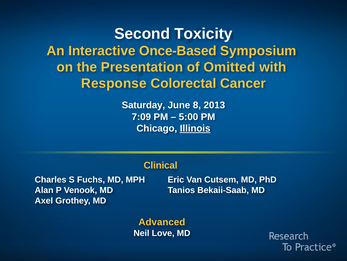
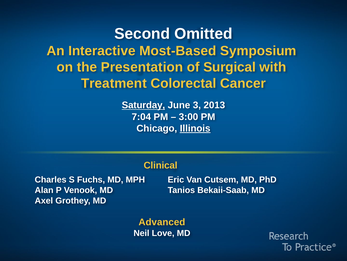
Toxicity: Toxicity -> Omitted (203, 34)
Once-Based: Once-Based -> Most-Based (178, 51)
Omitted: Omitted -> Surgical (230, 67)
Response: Response -> Treatment (114, 83)
Saturday underline: none -> present (143, 105)
8: 8 -> 3 (197, 105)
7:09: 7:09 -> 7:04 (141, 117)
5:00: 5:00 -> 3:00 (188, 117)
